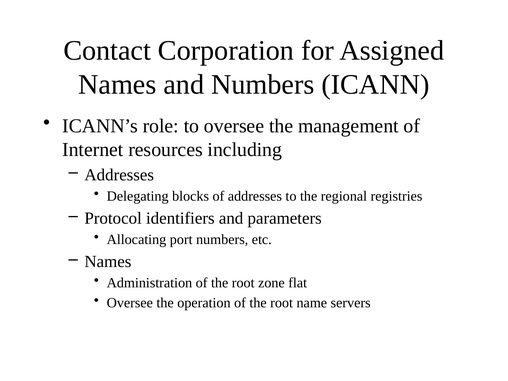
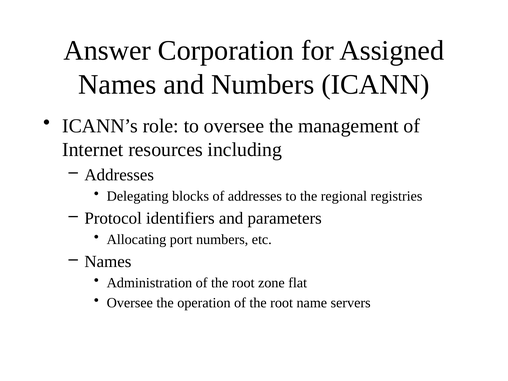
Contact: Contact -> Answer (107, 51)
